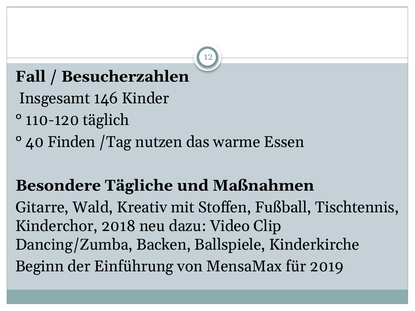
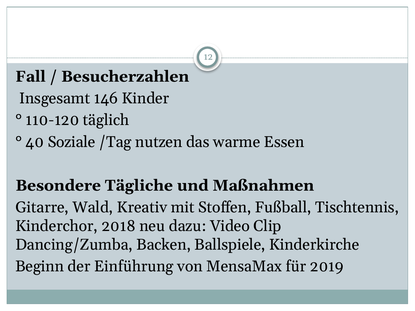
Finden: Finden -> Soziale (71, 142)
